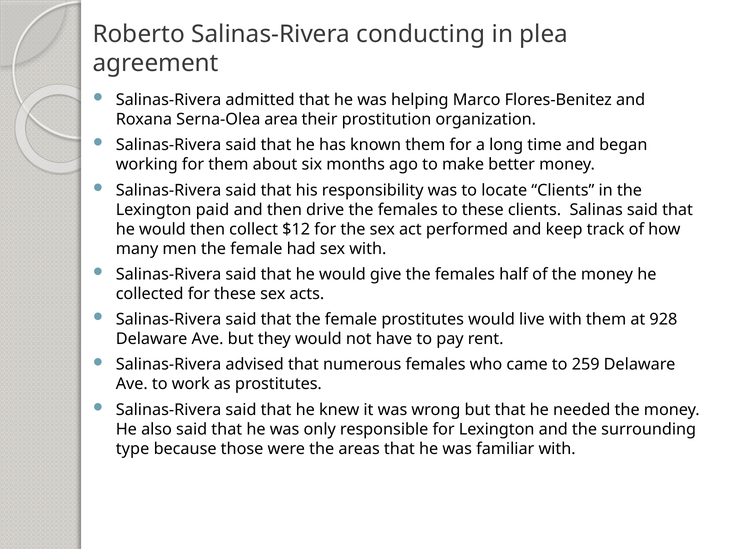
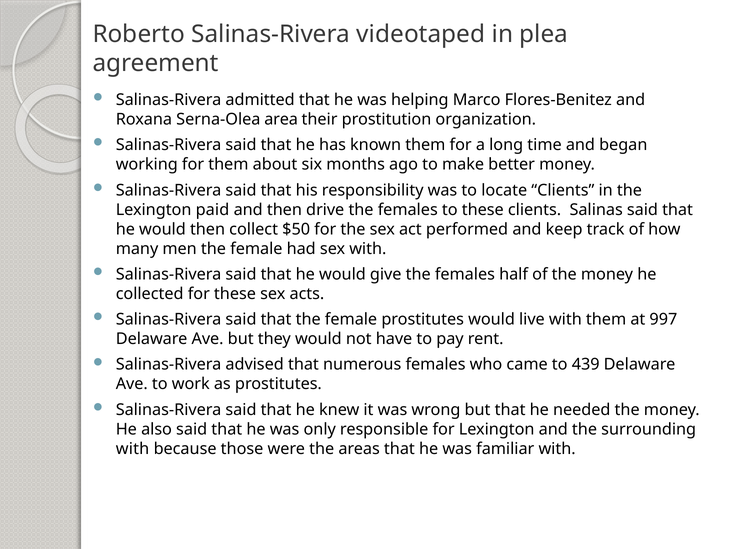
conducting: conducting -> videotaped (421, 34)
$12: $12 -> $50 (296, 229)
928: 928 -> 997 (663, 319)
259: 259 -> 439 (586, 365)
type: type -> with (133, 449)
